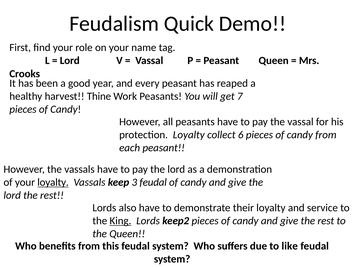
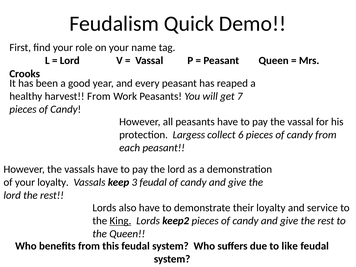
harvest Thine: Thine -> From (99, 96)
protection Loyalty: Loyalty -> Largess (189, 135)
loyalty underline: present -> none (53, 182)
